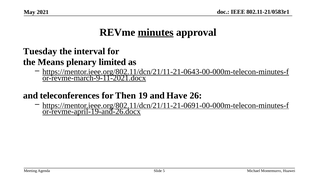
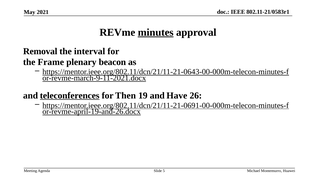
Tuesday: Tuesday -> Removal (40, 51)
Means: Means -> Frame (51, 62)
limited: limited -> beacon (112, 62)
teleconferences underline: none -> present (70, 95)
